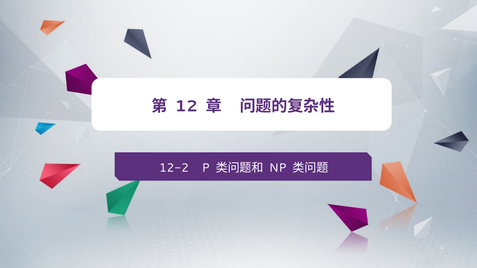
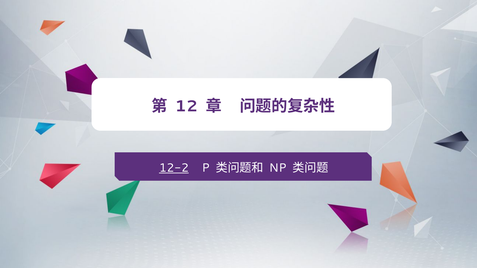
12-2 underline: none -> present (174, 168)
